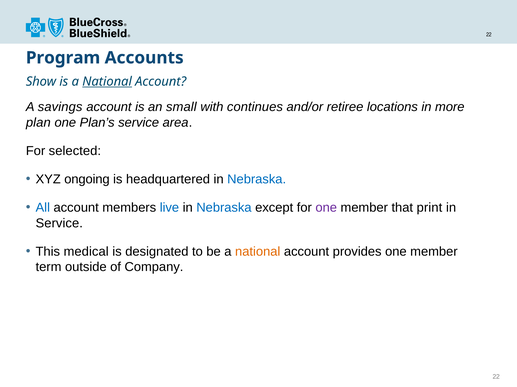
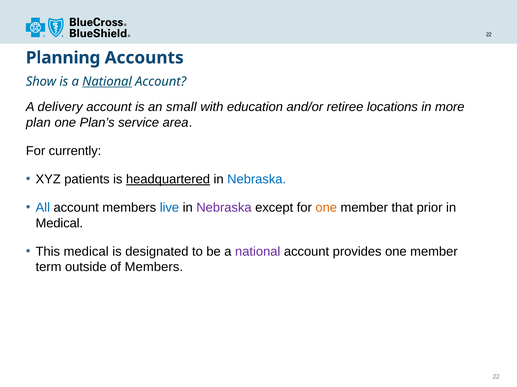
Program: Program -> Planning (63, 58)
savings: savings -> delivery (60, 107)
continues: continues -> education (255, 107)
selected: selected -> currently (75, 151)
ongoing: ongoing -> patients (87, 180)
headquartered underline: none -> present (168, 180)
Nebraska colour: blue -> purple (224, 208)
one colour: purple -> orange (326, 208)
print: print -> prior (430, 208)
Service: Service -> Medical (59, 224)
national colour: orange -> purple (258, 252)
of Company: Company -> Members (154, 268)
